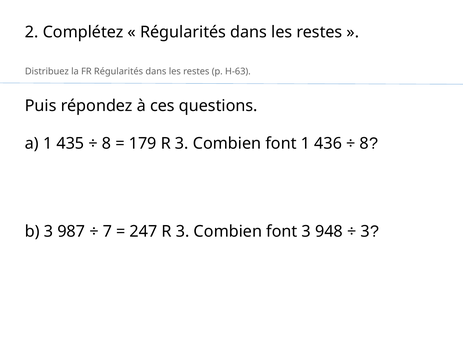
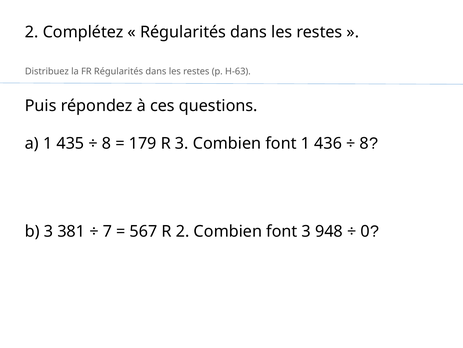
987: 987 -> 381 (71, 231)
247: 247 -> 567 (144, 231)
3: 3 -> 2 (183, 231)
3: 3 -> 0 (365, 231)
